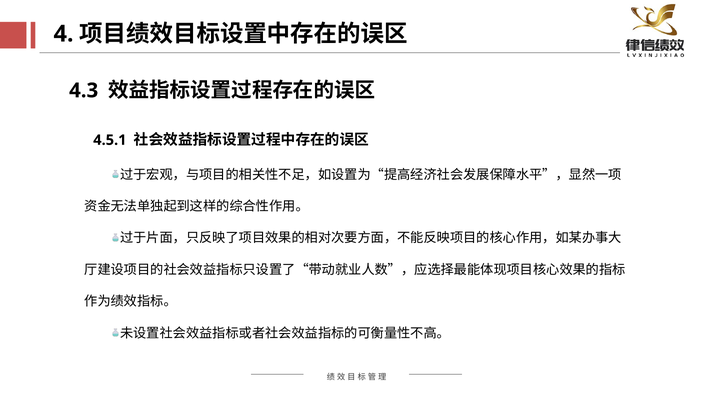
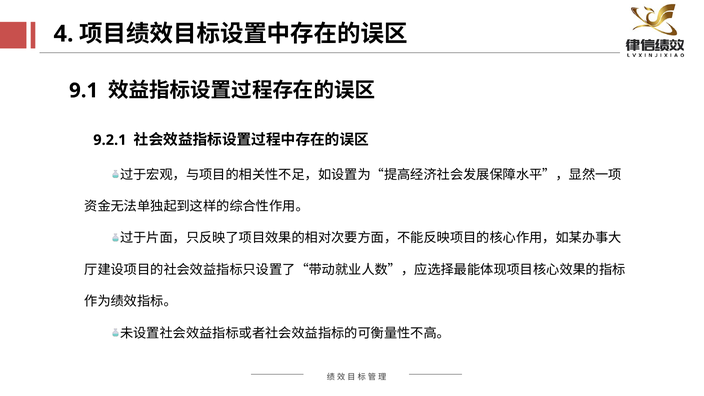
4.3: 4.3 -> 9.1 (84, 91)
4.5.1: 4.5.1 -> 9.2.1 (110, 140)
